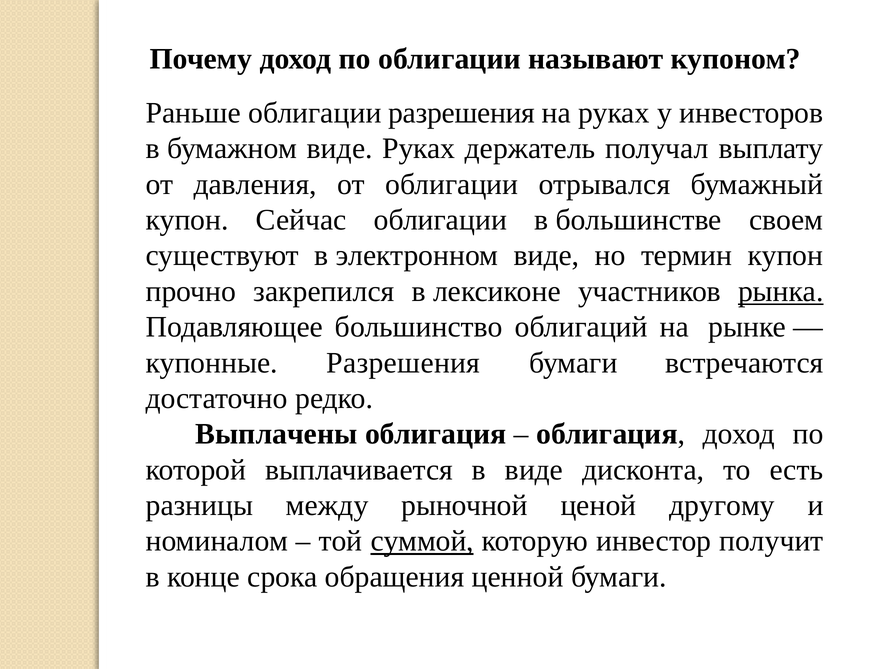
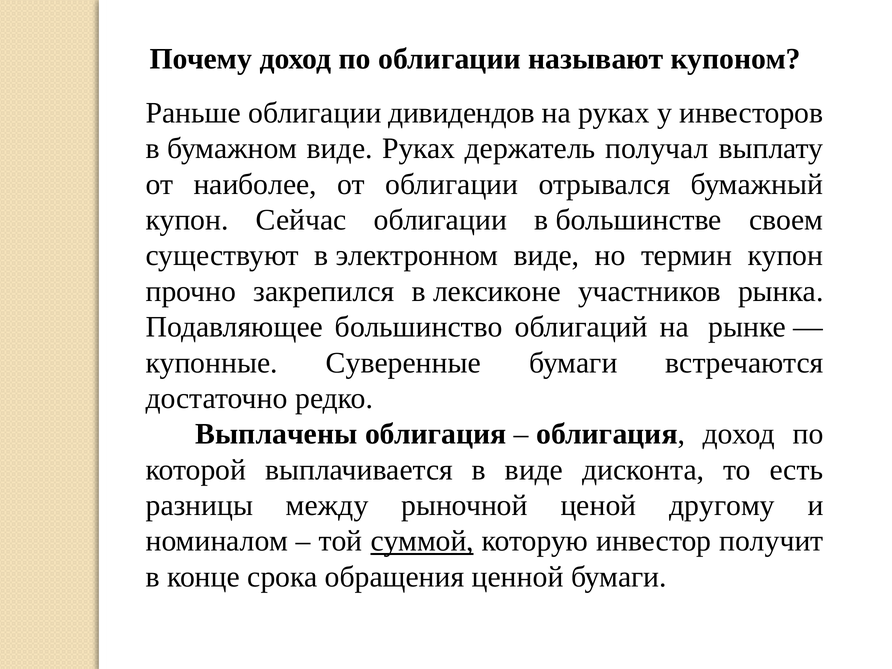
облигации разрешения: разрешения -> дивидендов (462, 113)
давления: давления -> наиболее (255, 184)
рынка underline: present -> none (781, 291)
купонные Разрешения: Разрешения -> Суверенные (403, 363)
